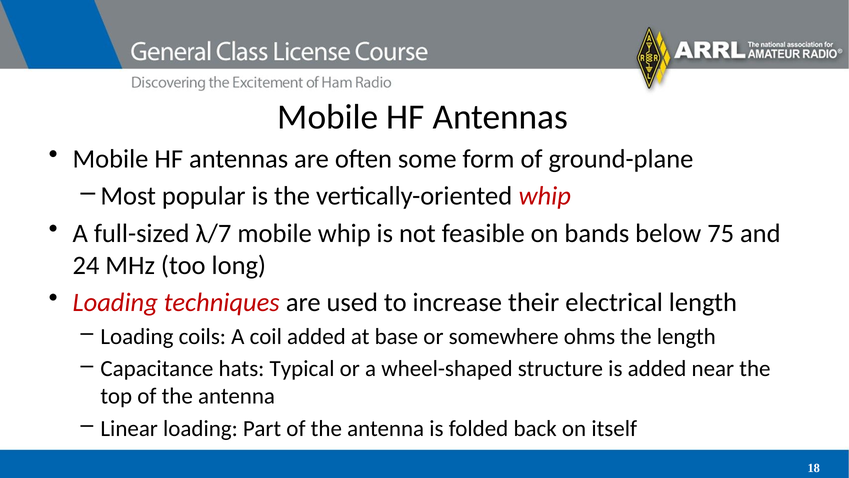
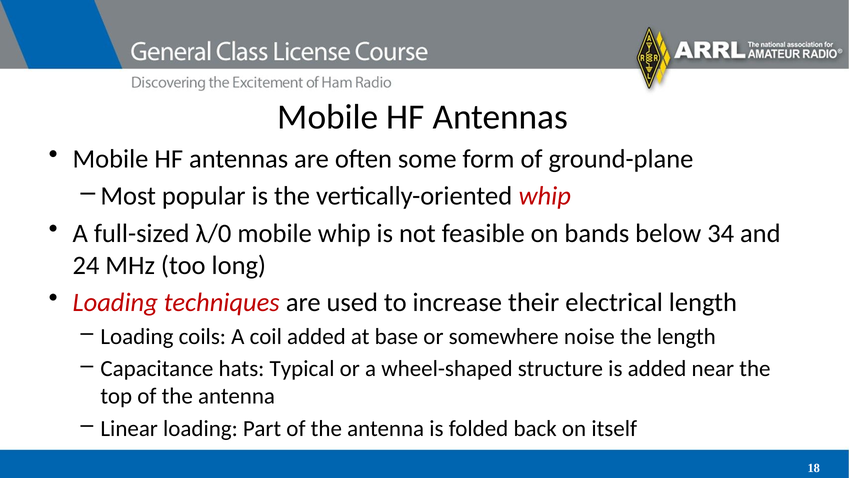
λ/7: λ/7 -> λ/0 (213, 233)
75: 75 -> 34 (721, 233)
ohms: ohms -> noise (589, 336)
